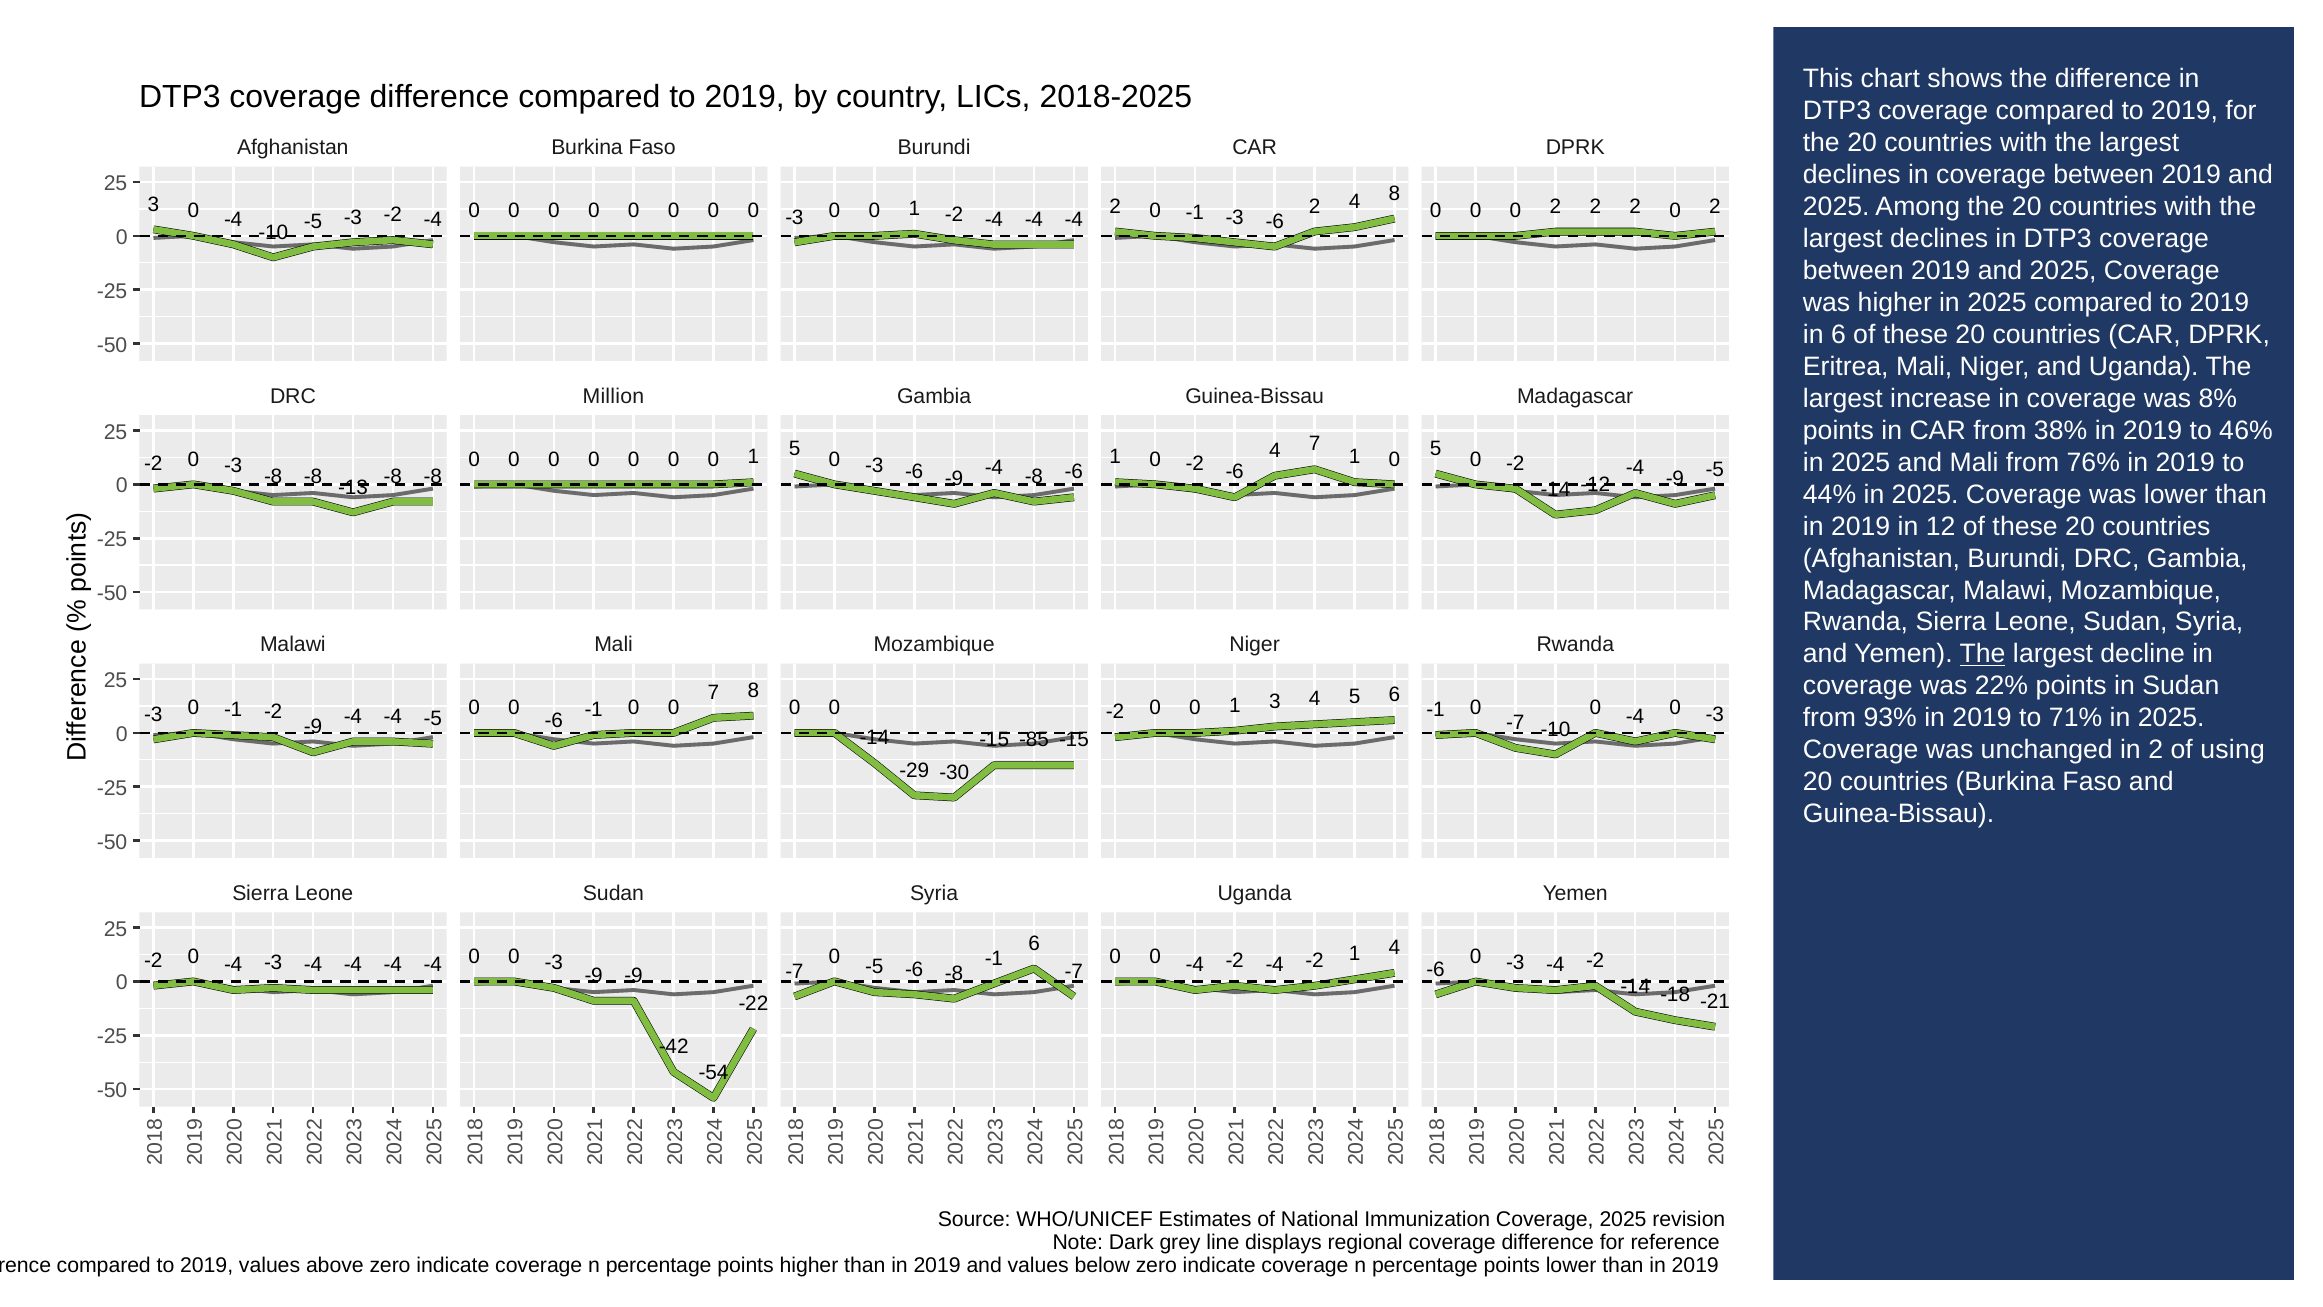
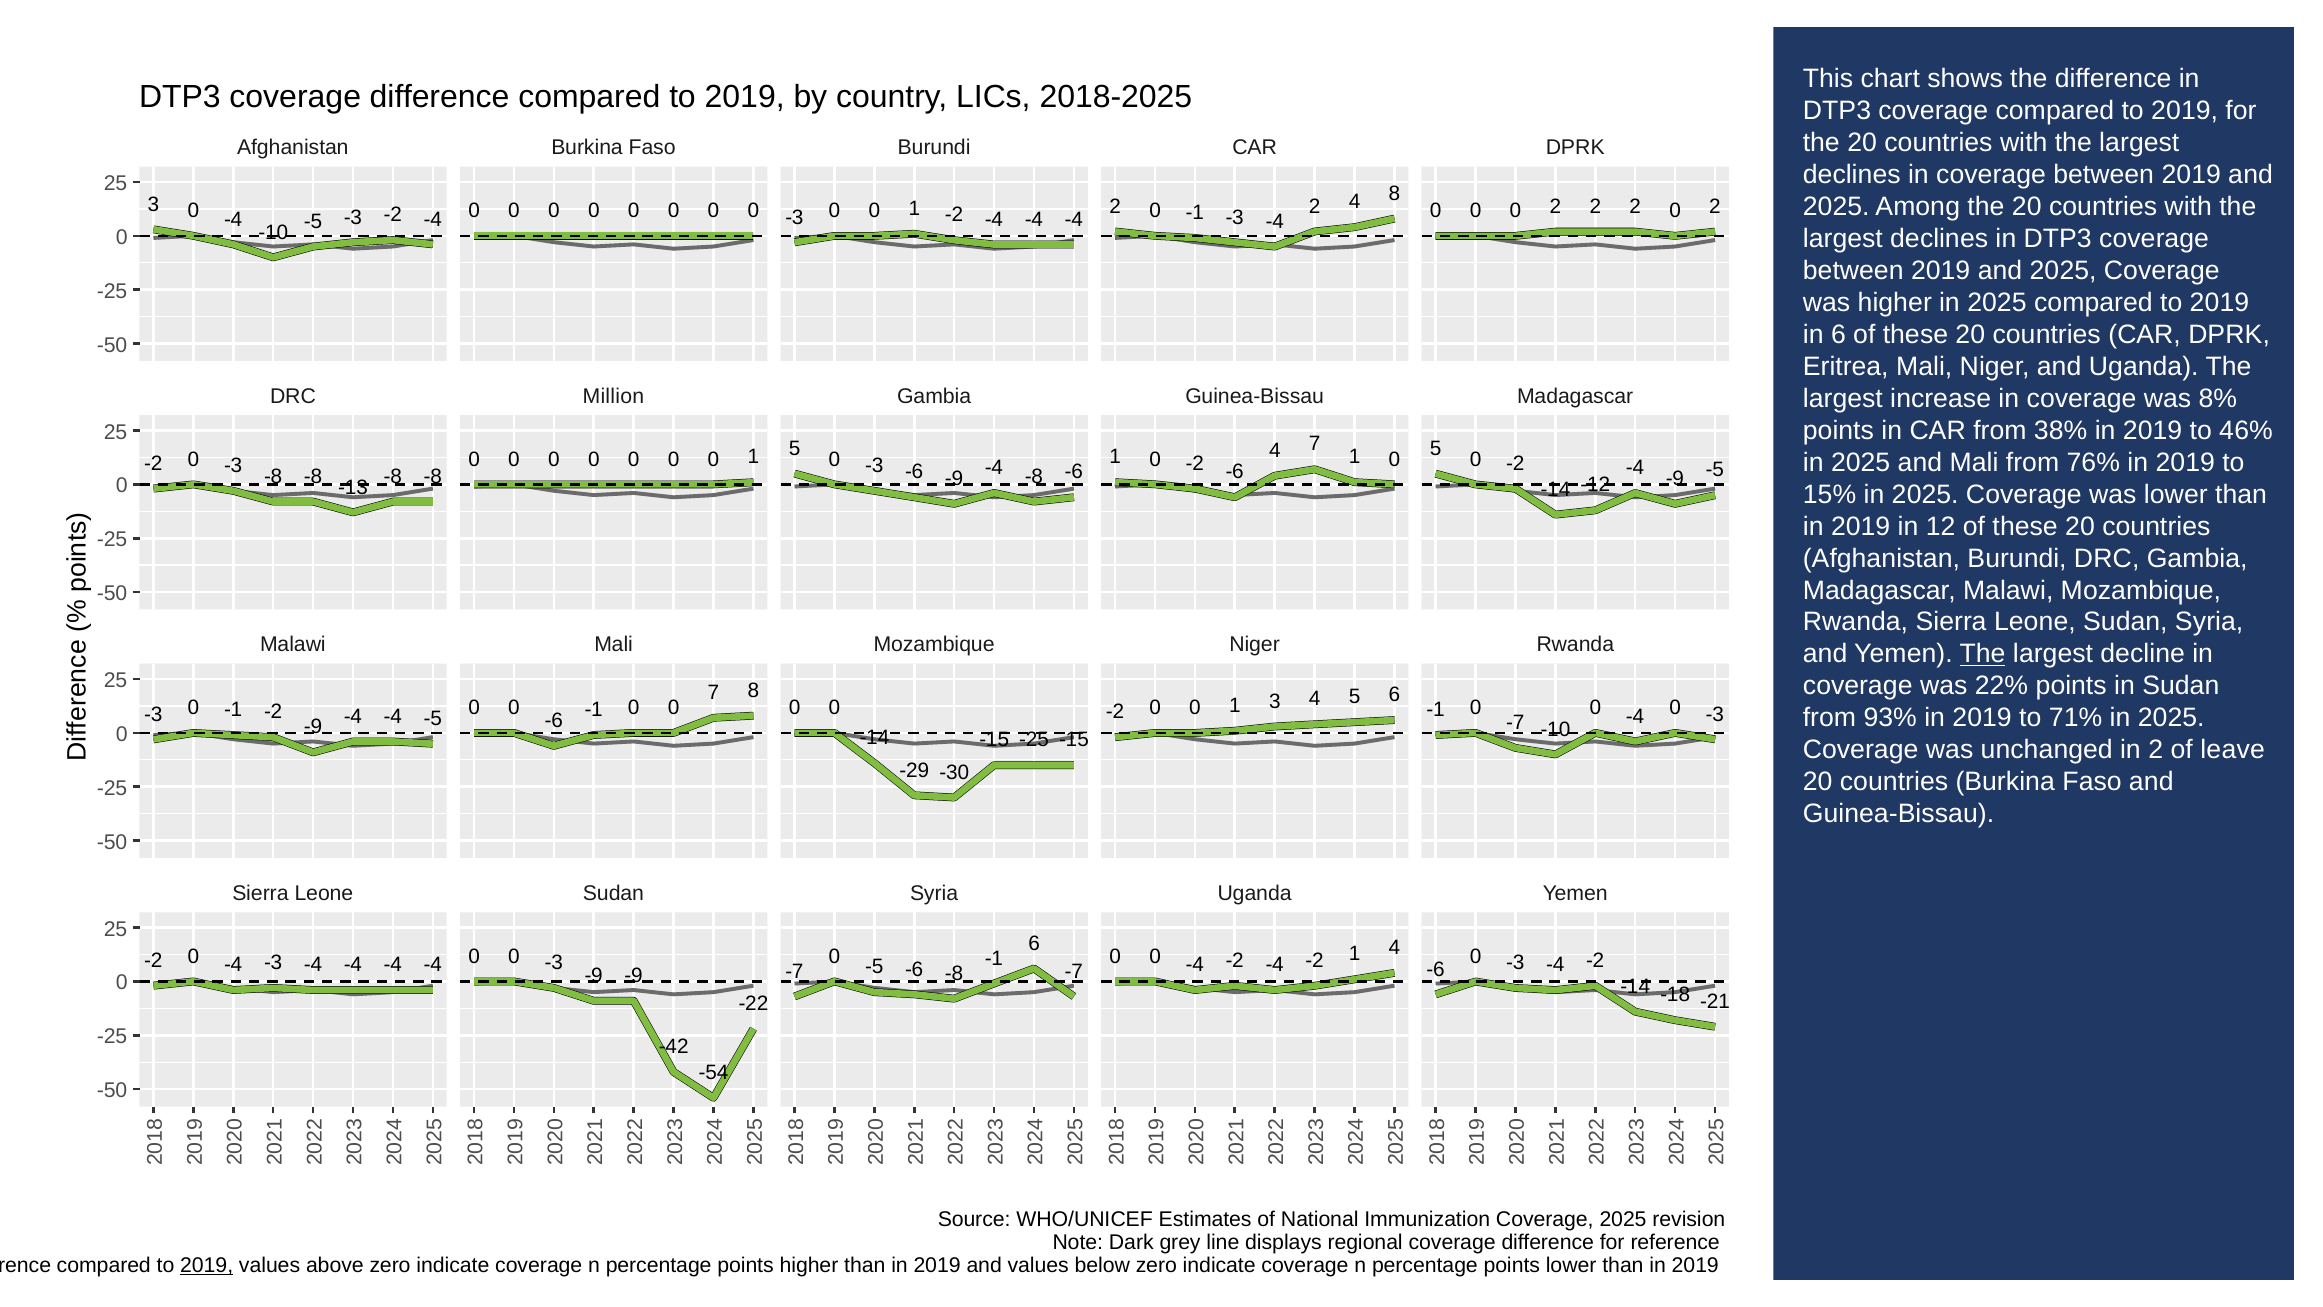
-1 -3 -6: -6 -> -4 (1275, 221)
44%: 44% -> 15% (1830, 494)
-15 -85: -85 -> -25 (1034, 740)
using: using -> leave (2233, 750)
2019 underline: none -> present (207, 1265)
